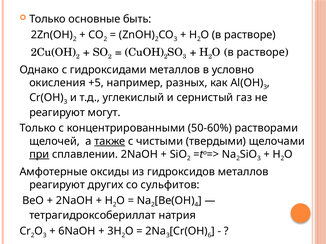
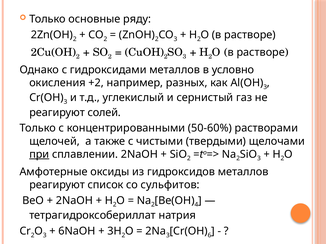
быть: быть -> ряду (137, 19)
+5: +5 -> +2 (96, 83)
могут: могут -> солей (104, 113)
также underline: present -> none (110, 141)
других: других -> список (106, 185)
